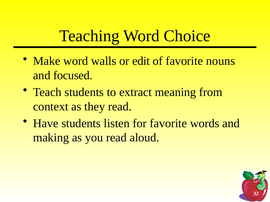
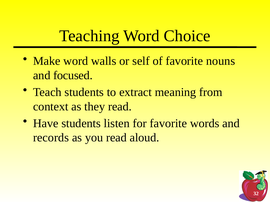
edit: edit -> self (141, 61)
making: making -> records (51, 138)
